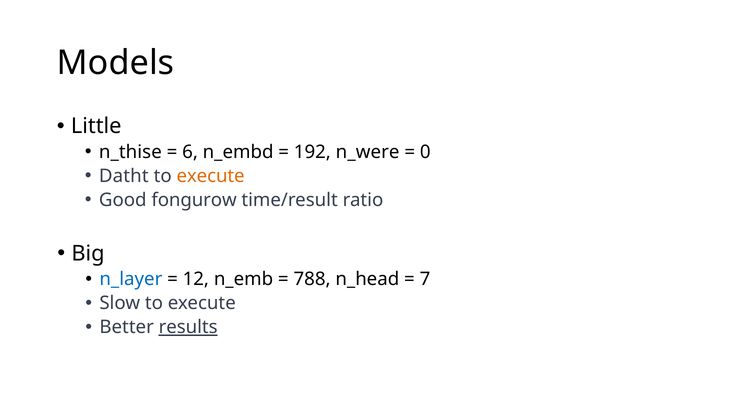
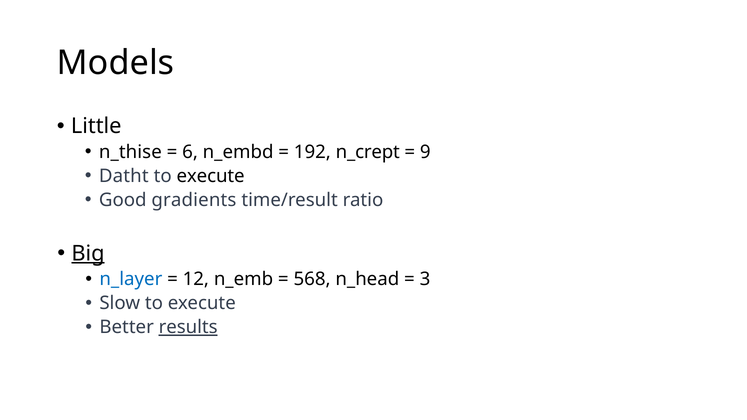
n_were: n_were -> n_crept (368, 152)
0: 0 -> 9 (425, 152)
execute colour: orange -> black (211, 176)
fongurow: fongurow -> gradients (194, 200)
Big underline: none -> present (88, 254)
788: 788 -> 568 (312, 279)
7: 7 -> 3 (425, 279)
